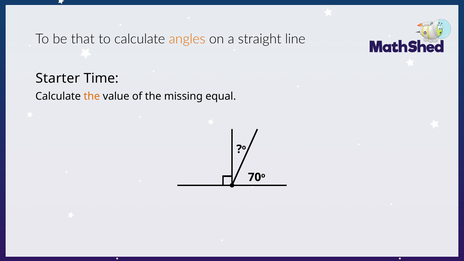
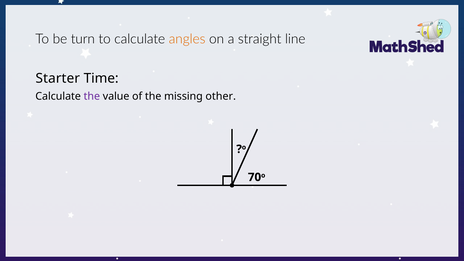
that: that -> turn (83, 39)
the colour: orange -> purple (92, 96)
equal: equal -> other (221, 96)
